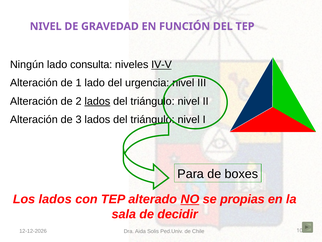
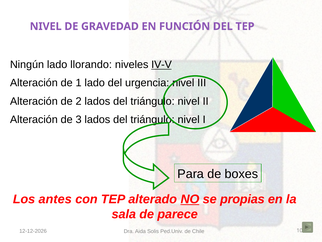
consulta: consulta -> llorando (91, 65)
lados underline: present -> none (97, 101)
Los lados: lados -> antes (55, 199)
decidir: decidir -> parece (178, 214)
